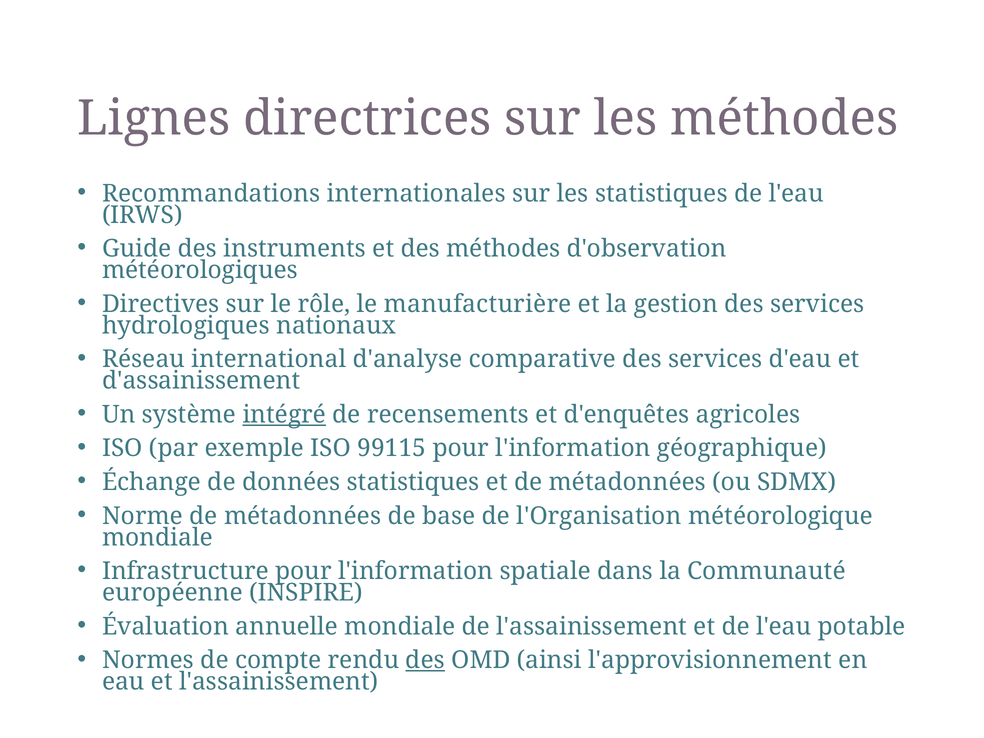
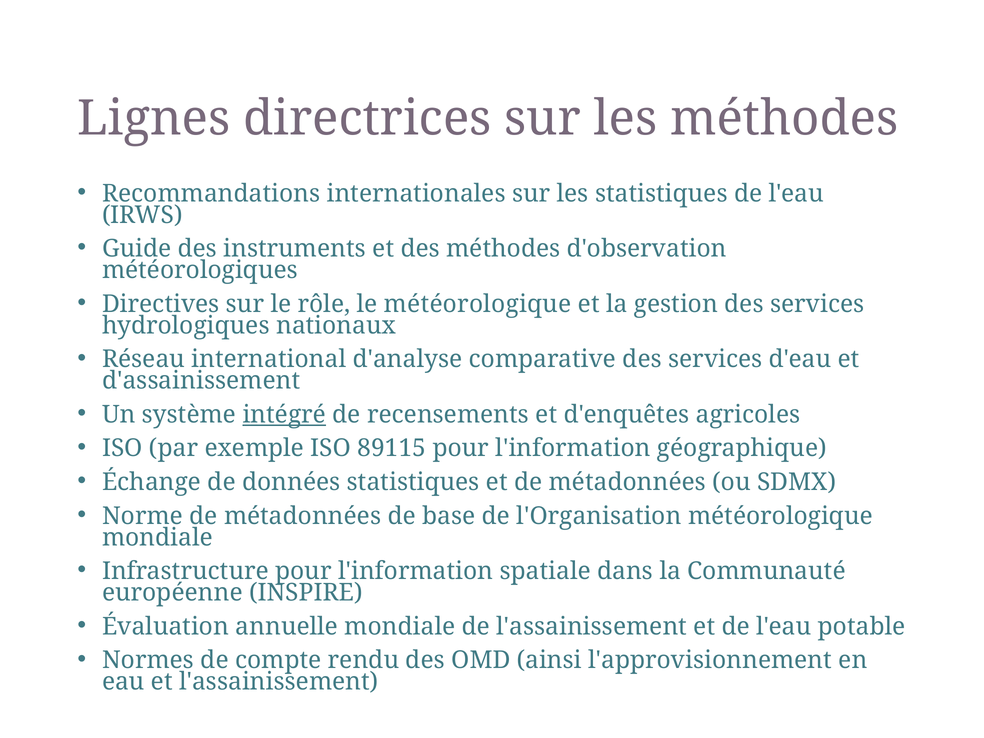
le manufacturière: manufacturière -> météorologique (478, 304)
99115: 99115 -> 89115 (392, 448)
des underline: present -> none (425, 660)
